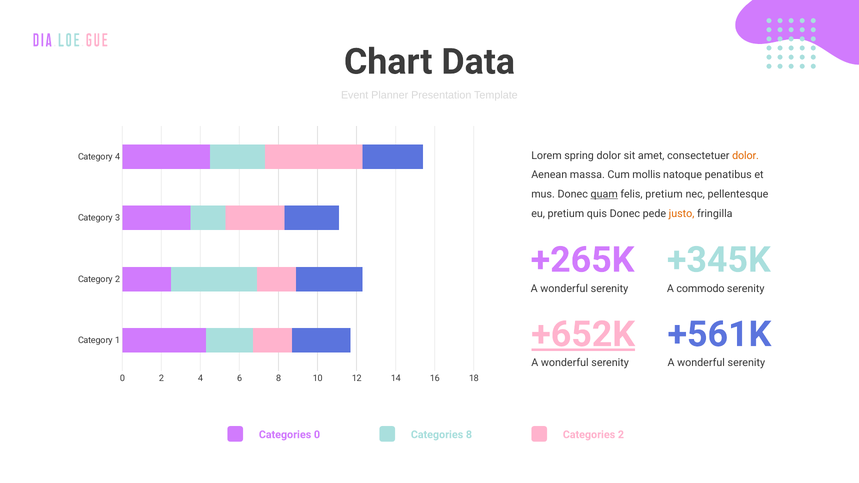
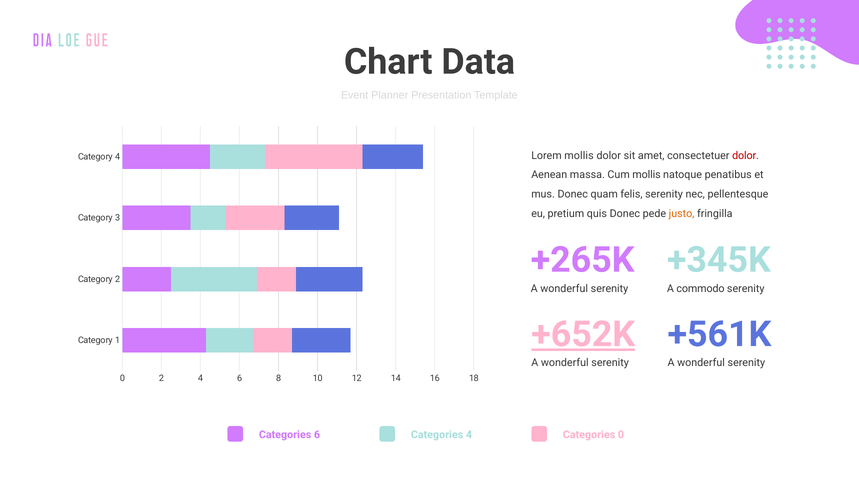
Lorem spring: spring -> mollis (579, 156)
dolor colour: orange -> red (746, 156)
quam underline: present -> none (604, 194)
felis pretium: pretium -> serenity (664, 194)
Categories 0: 0 -> 6 (317, 435)
Categories 8: 8 -> 4 (469, 435)
Categories 2: 2 -> 0 (621, 435)
